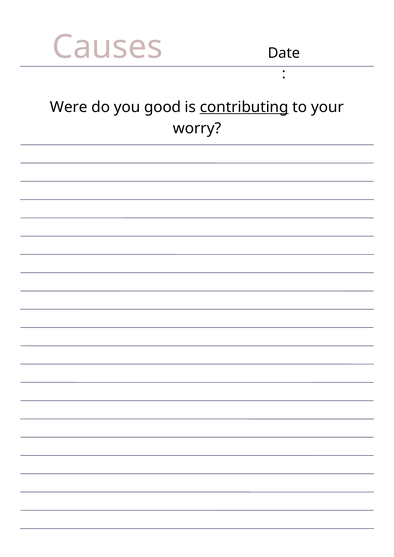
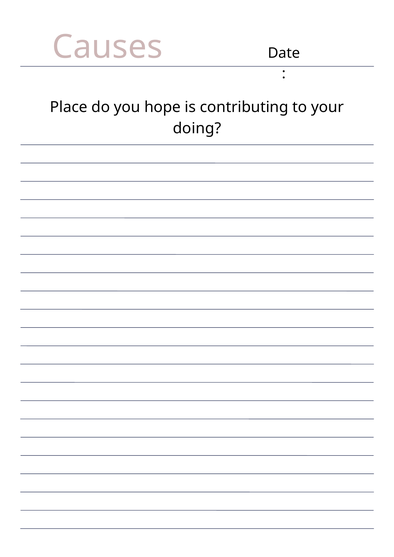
Were: Were -> Place (69, 107)
good: good -> hope (163, 107)
contributing underline: present -> none (244, 107)
worry: worry -> doing (197, 129)
